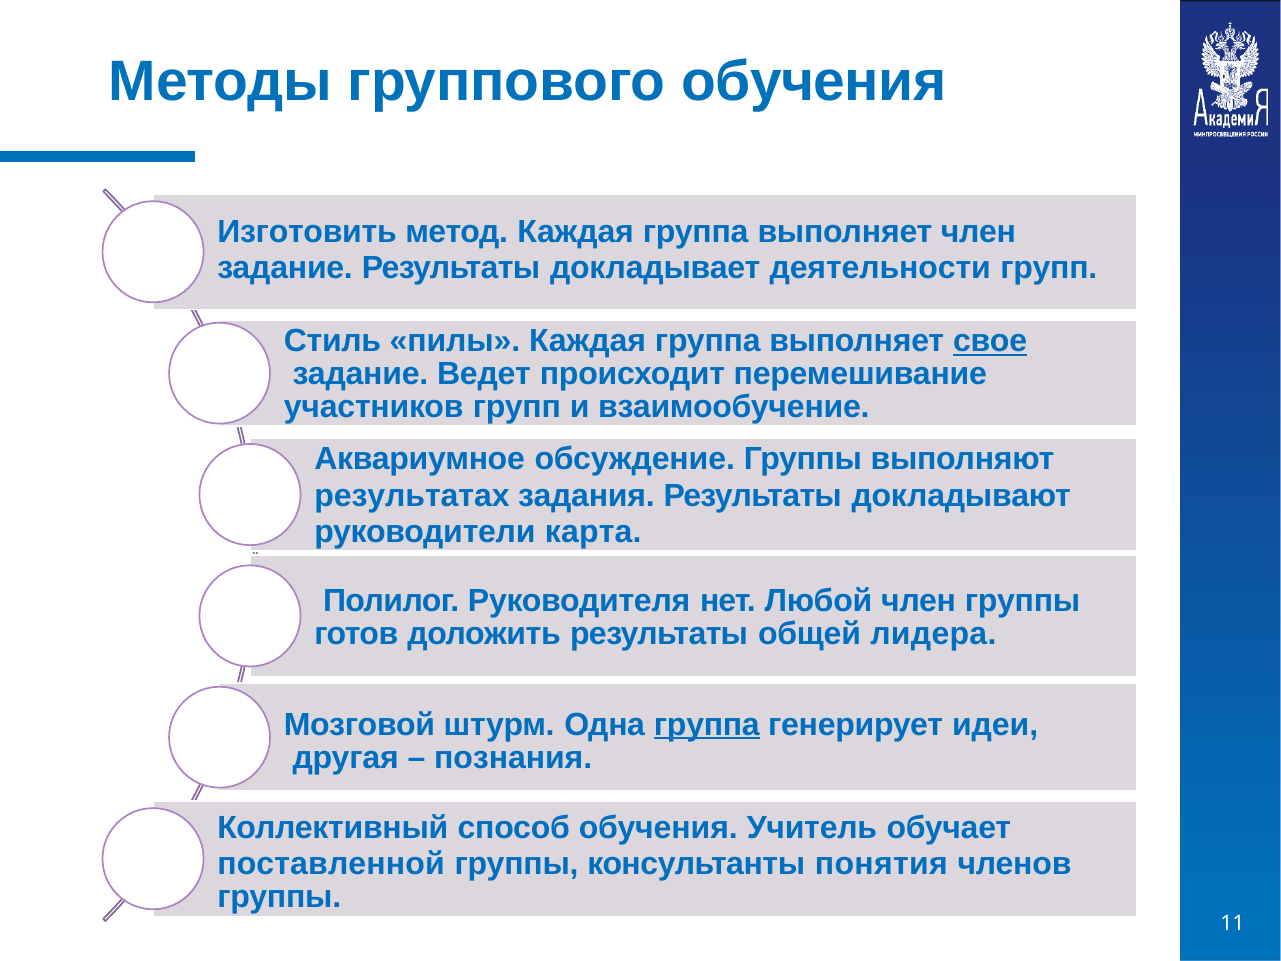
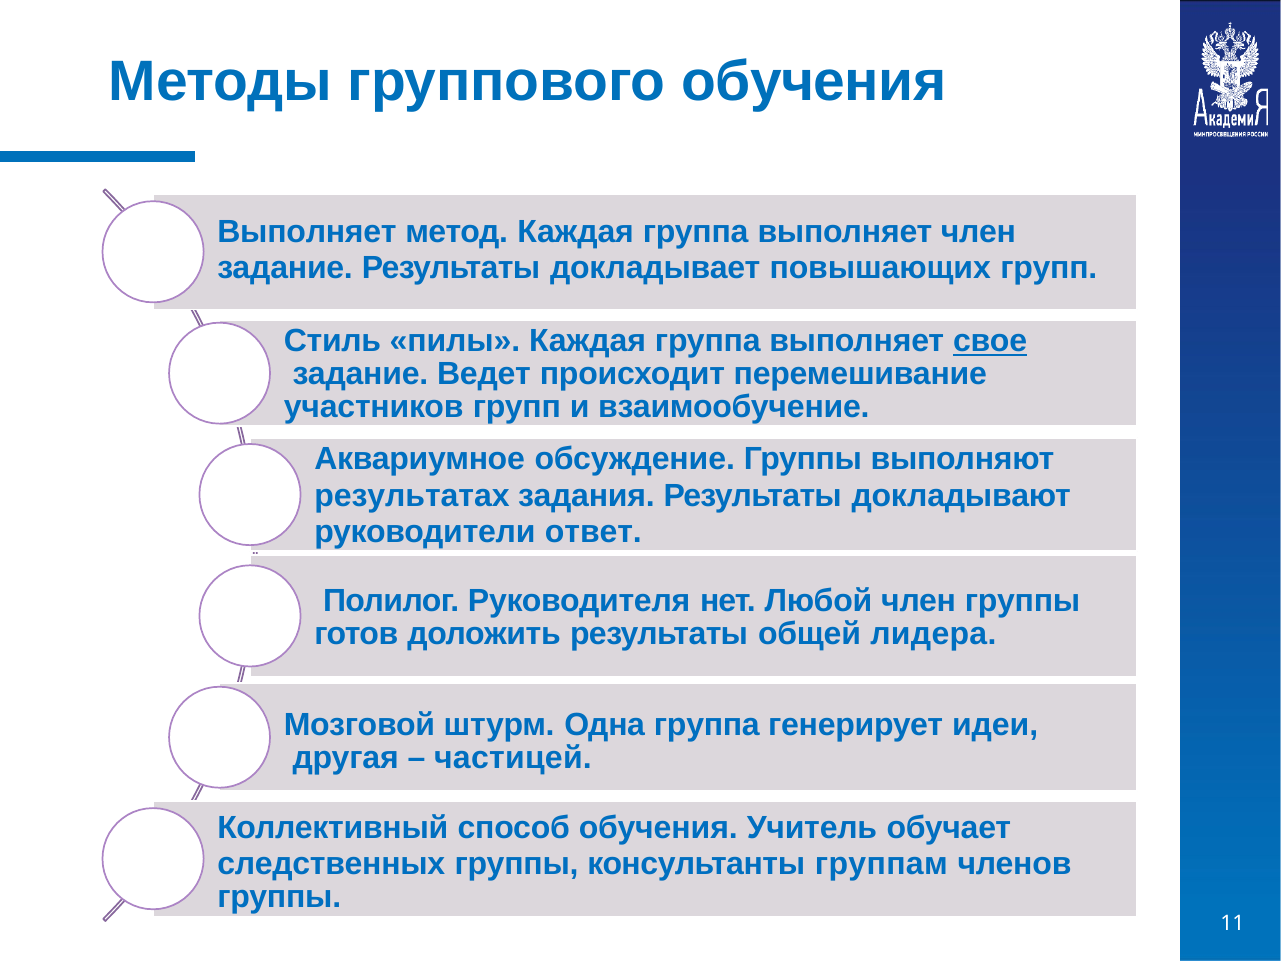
Изготовить: Изготовить -> Выполняет (307, 232)
деятельности: деятельности -> повышающих (880, 267)
карта: карта -> ответ (593, 532)
группа underline: present -> none (707, 724)
познания: познания -> частицей (513, 758)
поставленной: поставленной -> следственных (331, 864)
понятия: понятия -> группам (881, 864)
